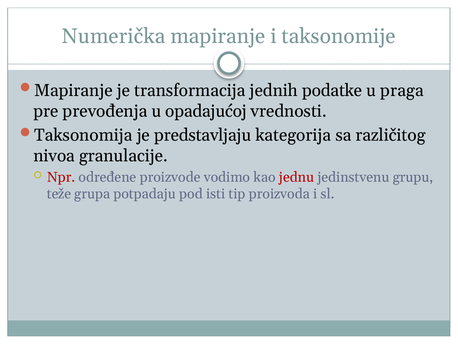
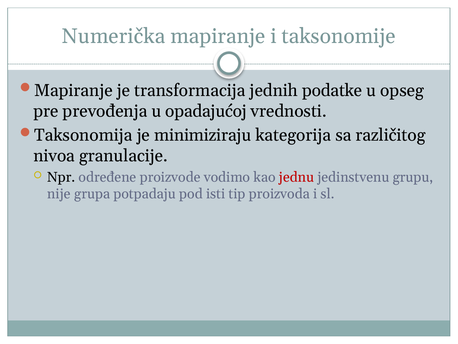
praga: praga -> opseg (402, 90)
predstavljaju: predstavljaju -> minimiziraju (203, 135)
Npr colour: red -> black (61, 177)
teže: teže -> nije (59, 194)
